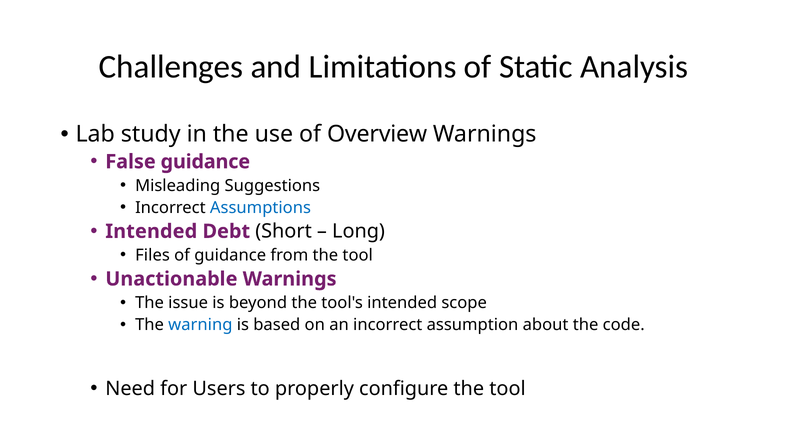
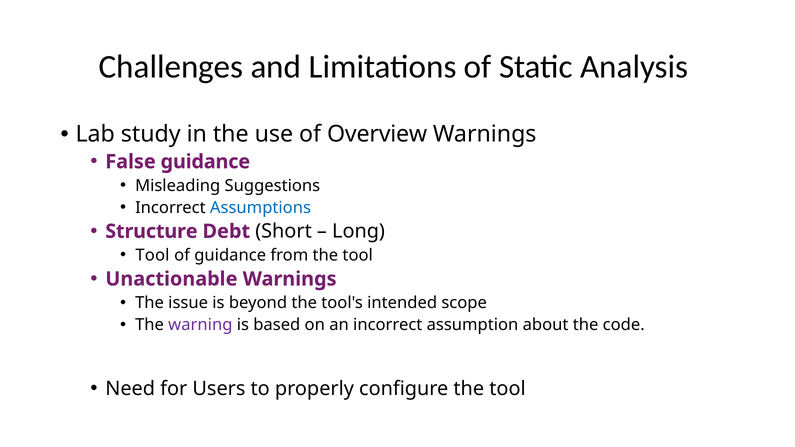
Intended: Intended -> Structure (151, 231)
Files: Files -> Tool (152, 255)
warning colour: blue -> purple (200, 325)
